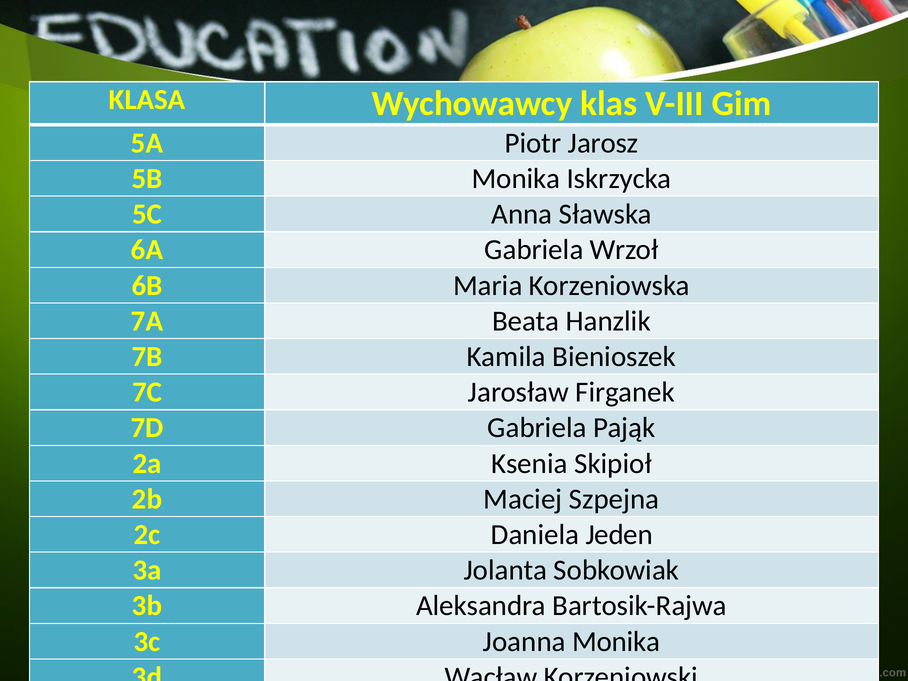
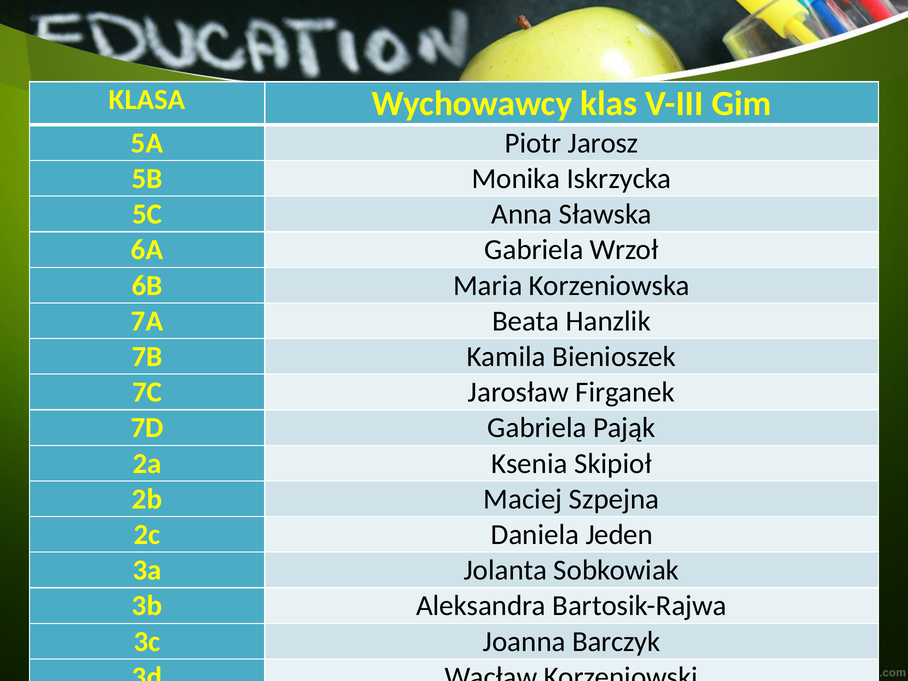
Joanna Monika: Monika -> Barczyk (616, 642)
